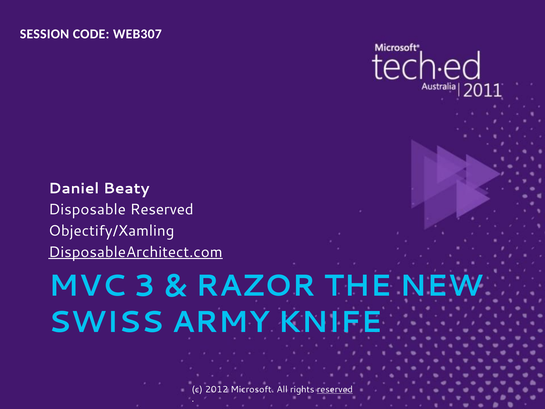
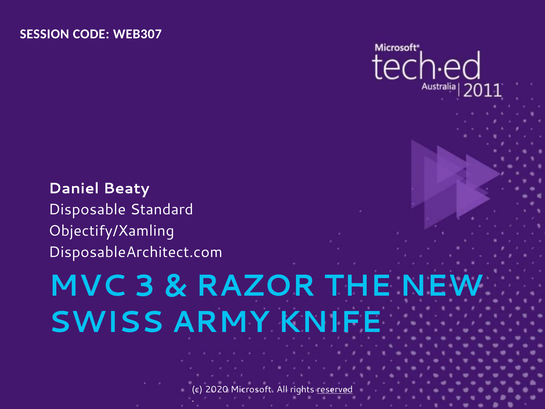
Disposable Reserved: Reserved -> Standard (162, 209)
DisposableArchitect.com underline: present -> none (136, 252)
2012: 2012 -> 2020 (217, 389)
